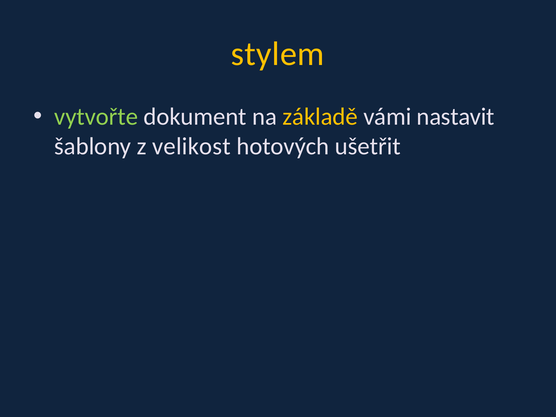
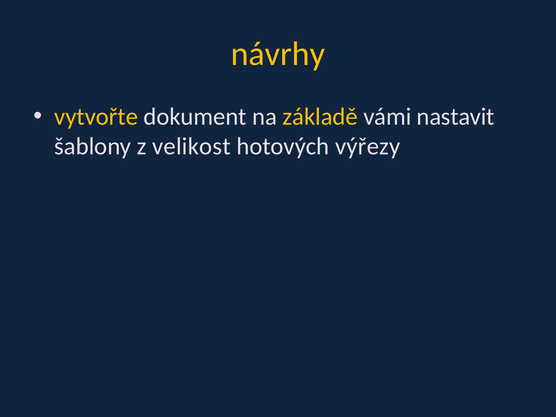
stylem: stylem -> návrhy (278, 54)
vytvořte colour: light green -> yellow (96, 117)
ušetřit: ušetřit -> výřezy (368, 146)
